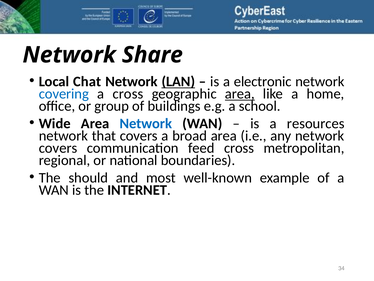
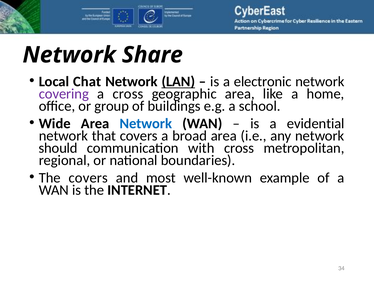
covering colour: blue -> purple (64, 94)
area underline: present -> none (240, 94)
resources: resources -> evidential (316, 123)
covers: covers -> should (58, 148)
feed: feed -> with (201, 148)
The should: should -> covers (88, 177)
